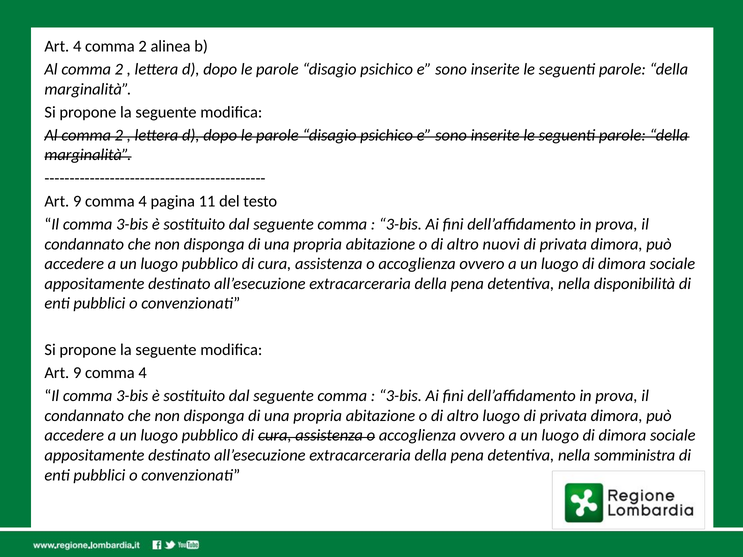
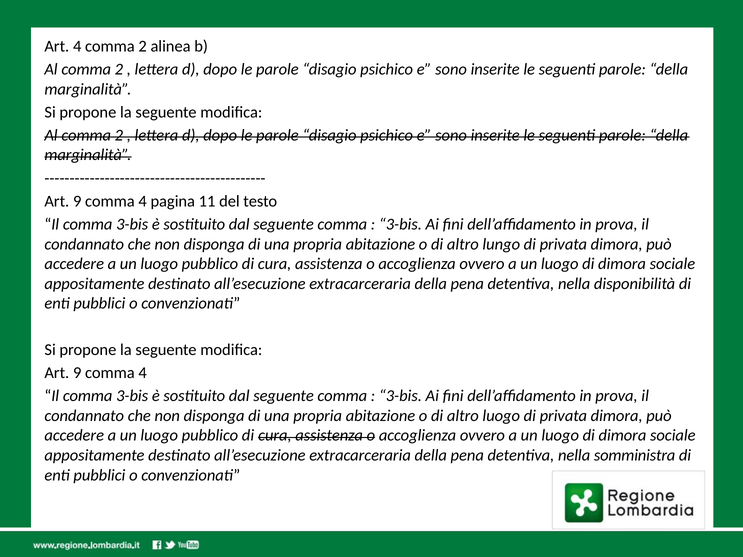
nuovi: nuovi -> lungo (501, 244)
